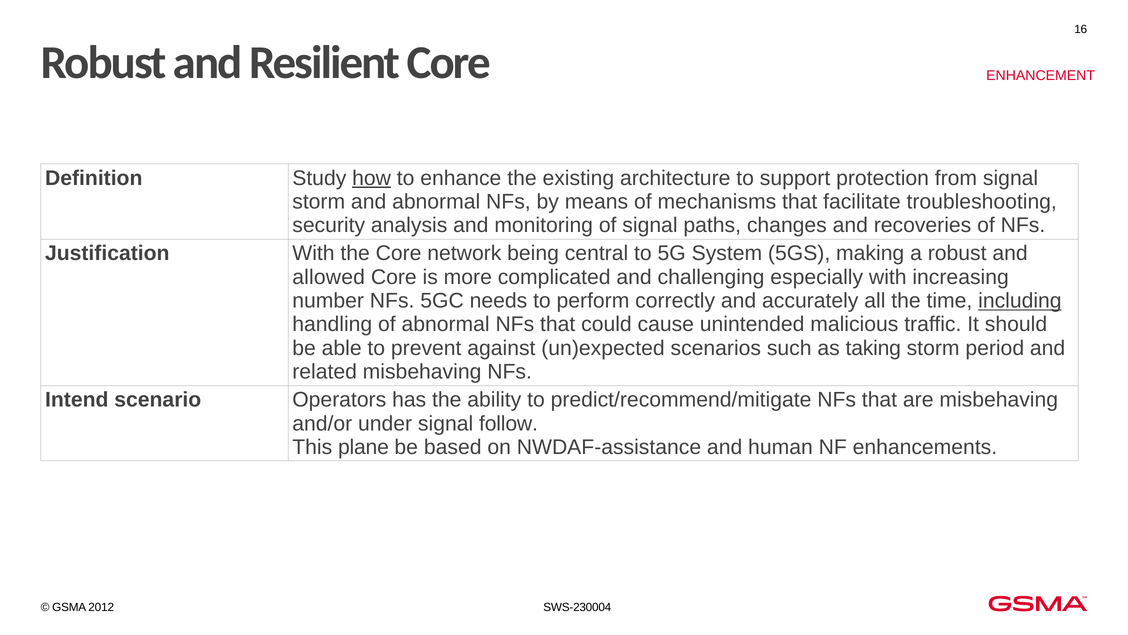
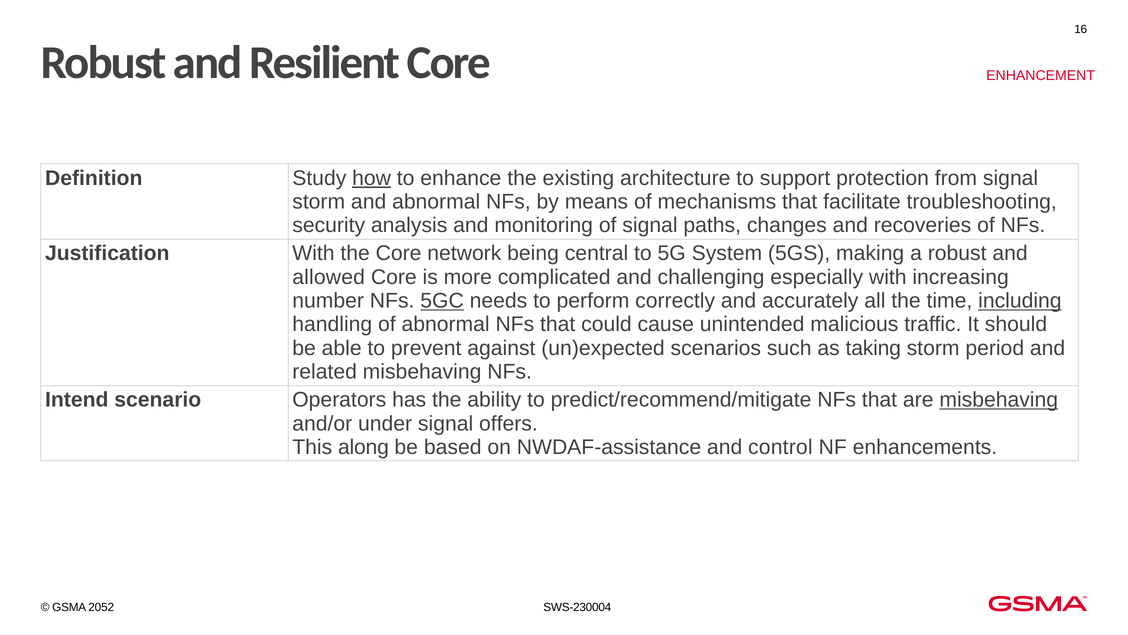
5GC underline: none -> present (442, 301)
misbehaving underline: none -> present (999, 400)
follow: follow -> offers (508, 423)
plane: plane -> along (363, 447)
human: human -> control (780, 447)
2012: 2012 -> 2052 (101, 607)
